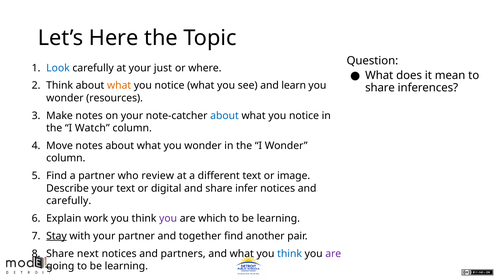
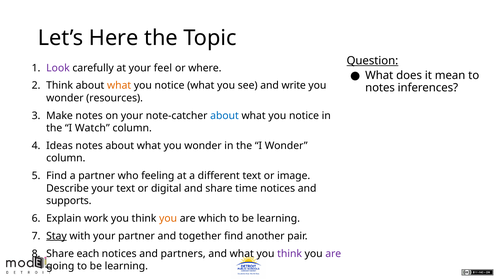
Question underline: none -> present (372, 61)
Look colour: blue -> purple (58, 68)
just: just -> feel (163, 68)
learn: learn -> write (294, 85)
share: share -> notes (380, 88)
Move: Move -> Ideas (60, 146)
review: review -> feeling (158, 176)
infer: infer -> time (246, 188)
carefully: carefully -> supports (69, 200)
you colour: purple -> orange (168, 218)
next: next -> each (88, 253)
think colour: blue -> purple (290, 253)
